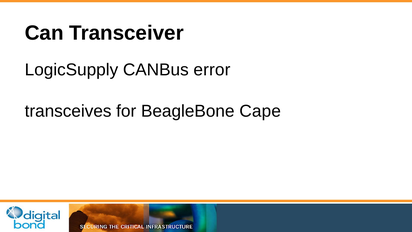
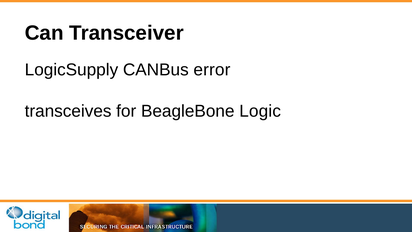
Cape: Cape -> Logic (260, 111)
